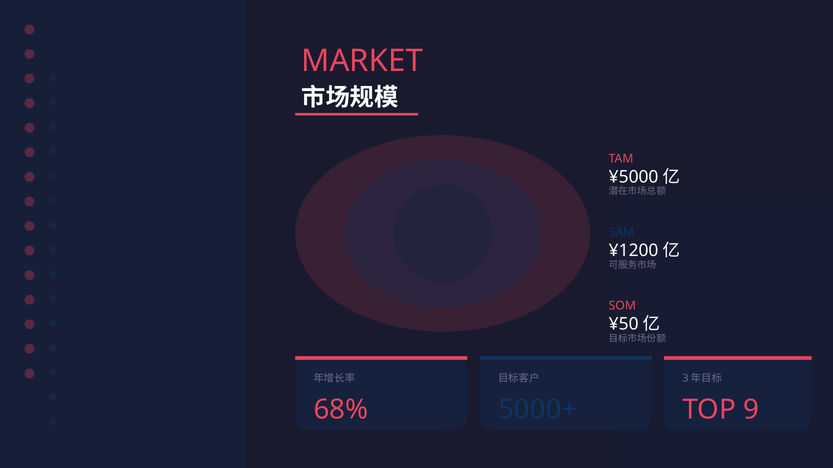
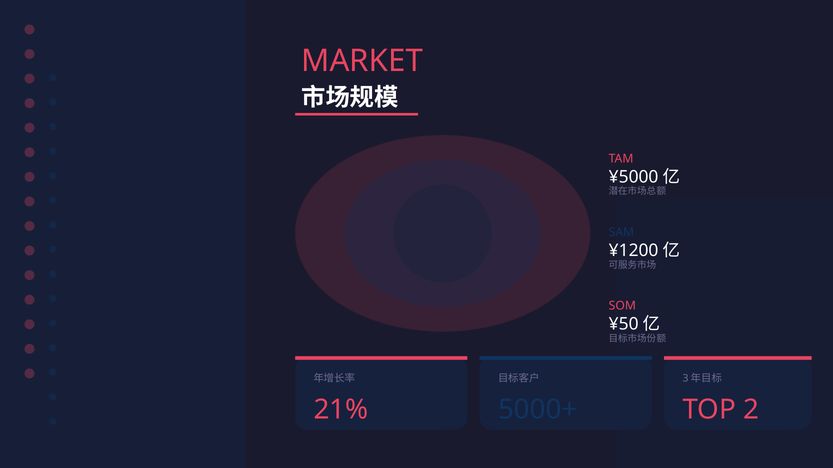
68%: 68% -> 21% (341, 410)
9: 9 -> 2 (751, 410)
